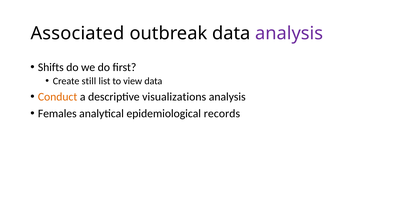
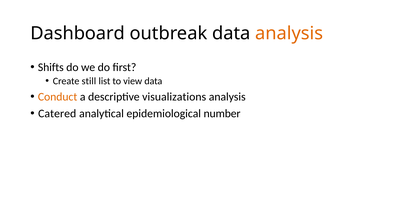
Associated: Associated -> Dashboard (78, 34)
analysis colour: purple -> orange (289, 34)
Females: Females -> Catered (57, 114)
records: records -> number (222, 114)
